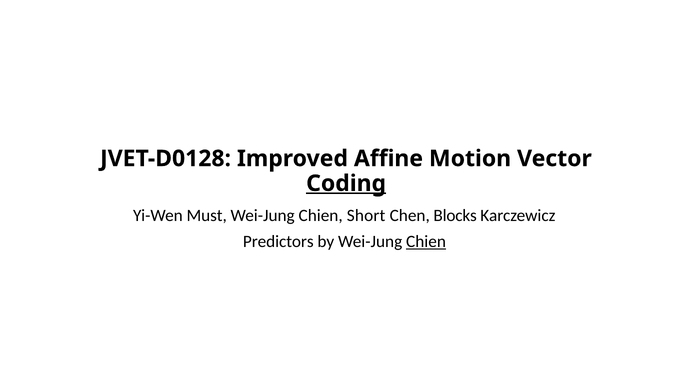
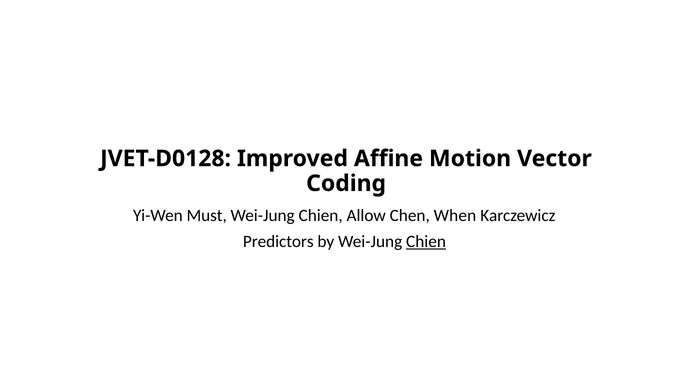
Coding underline: present -> none (346, 183)
Short: Short -> Allow (366, 215)
Blocks: Blocks -> When (455, 215)
